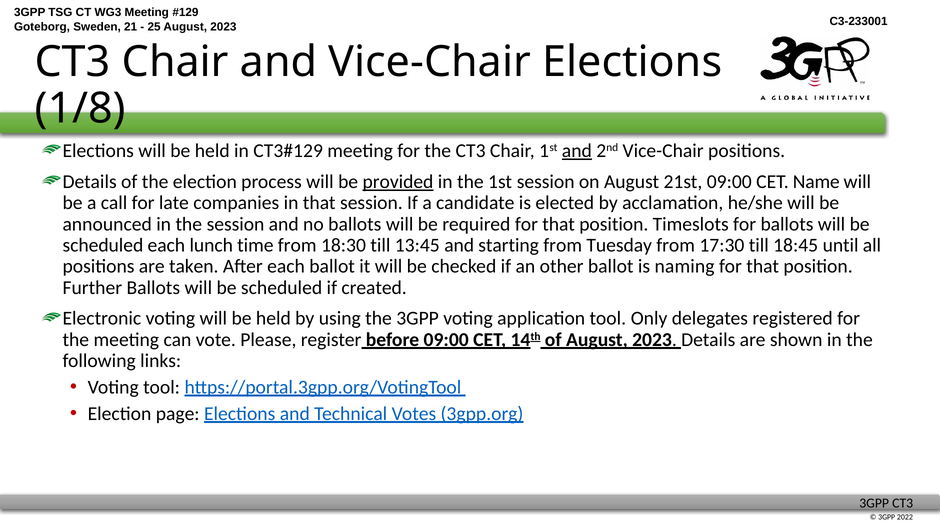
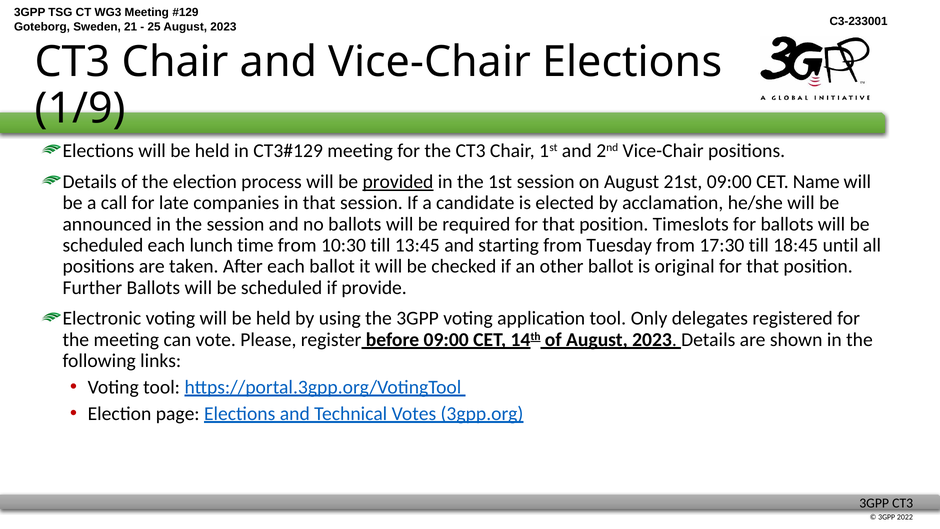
1/8: 1/8 -> 1/9 (80, 109)
and underline: present -> none (577, 151)
18:30: 18:30 -> 10:30 (343, 245)
naming: naming -> original (685, 266)
created: created -> provide (374, 287)
